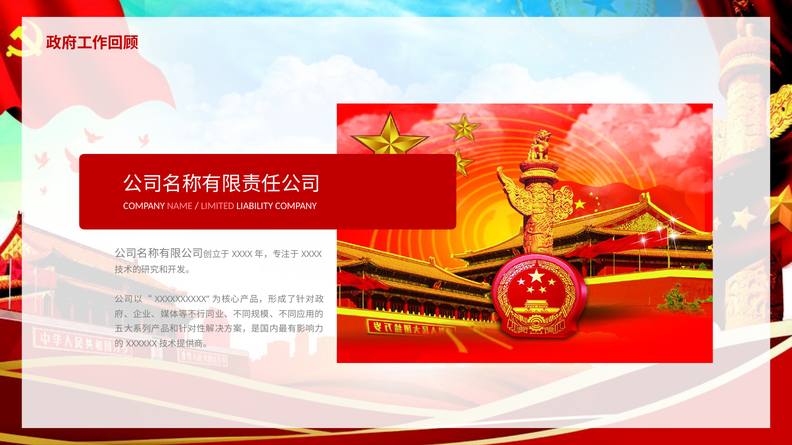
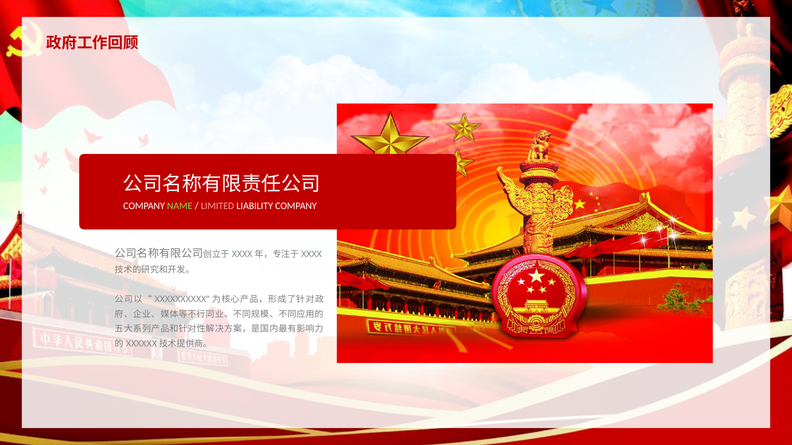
NAME colour: pink -> light green (180, 206)
